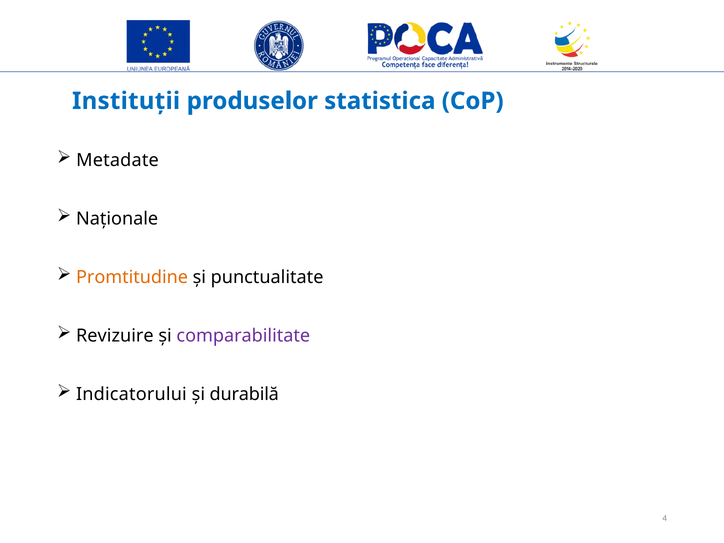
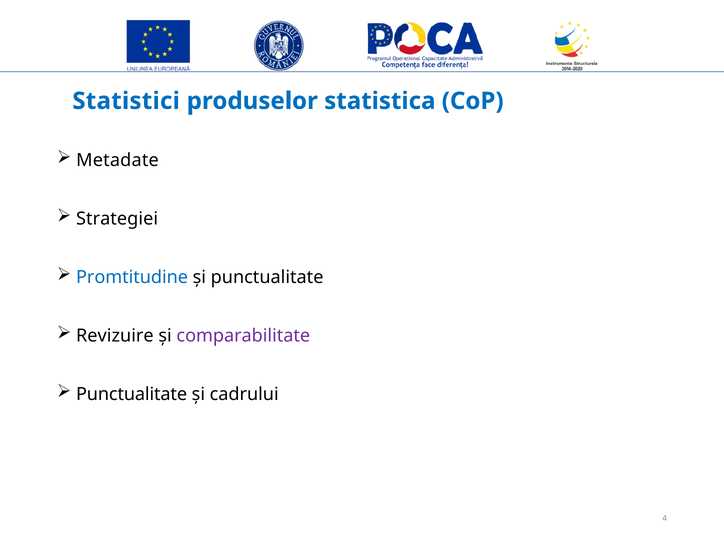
Instituții: Instituții -> Statistici (126, 101)
Naționale: Naționale -> Strategiei (117, 219)
Promtitudine colour: orange -> blue (132, 277)
Indicatorului: Indicatorului -> Punctualitate (132, 394)
durabilă: durabilă -> cadrului (244, 394)
